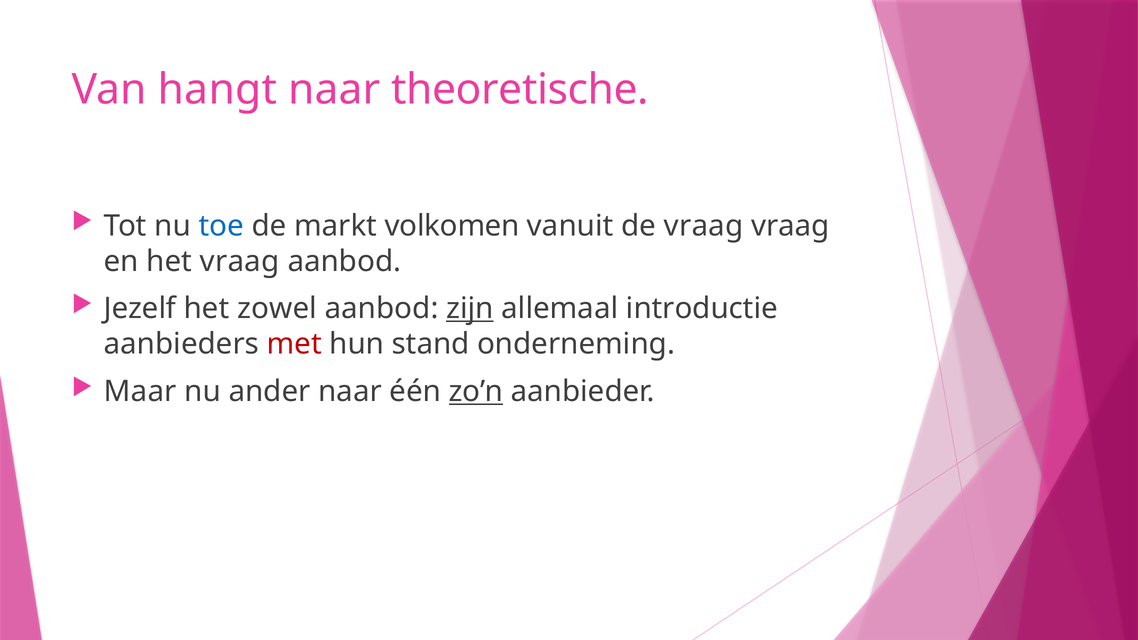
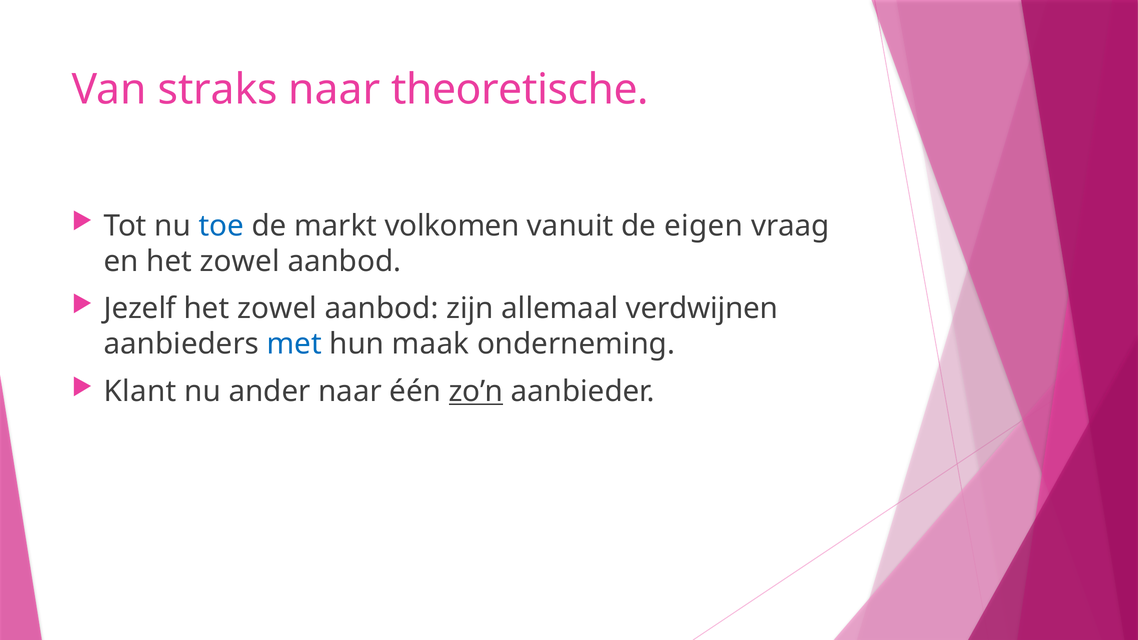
hangt: hangt -> straks (218, 90)
de vraag: vraag -> eigen (704, 226)
en het vraag: vraag -> zowel (240, 261)
zijn underline: present -> none (470, 309)
introductie: introductie -> verdwijnen (702, 309)
met colour: red -> blue (294, 344)
stand: stand -> maak (431, 344)
Maar: Maar -> Klant (140, 392)
